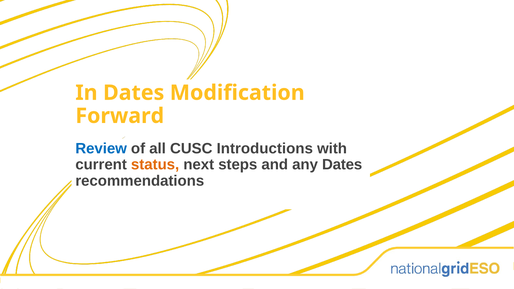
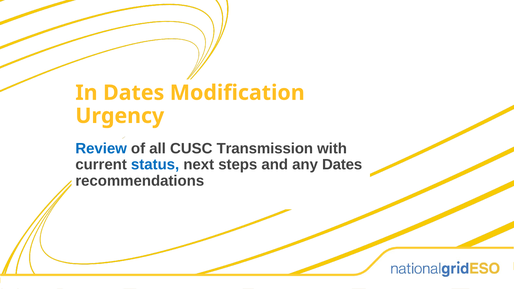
Forward: Forward -> Urgency (120, 116)
Introductions: Introductions -> Transmission (265, 149)
status colour: orange -> blue (155, 165)
